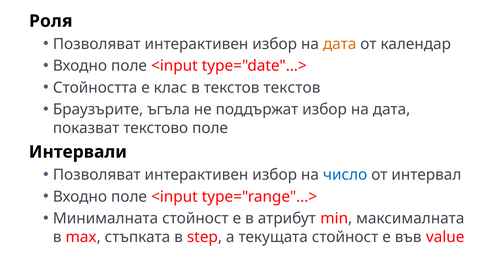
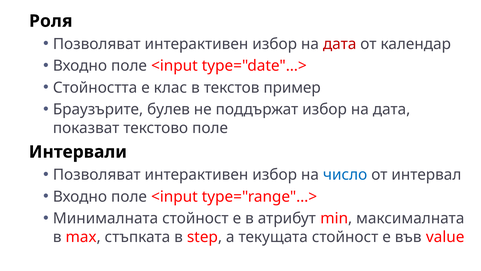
дата colour: orange -> red (340, 44)
текстов текстов: текстов -> пример (292, 88)
ъгъла: ъгъла -> булев (169, 109)
